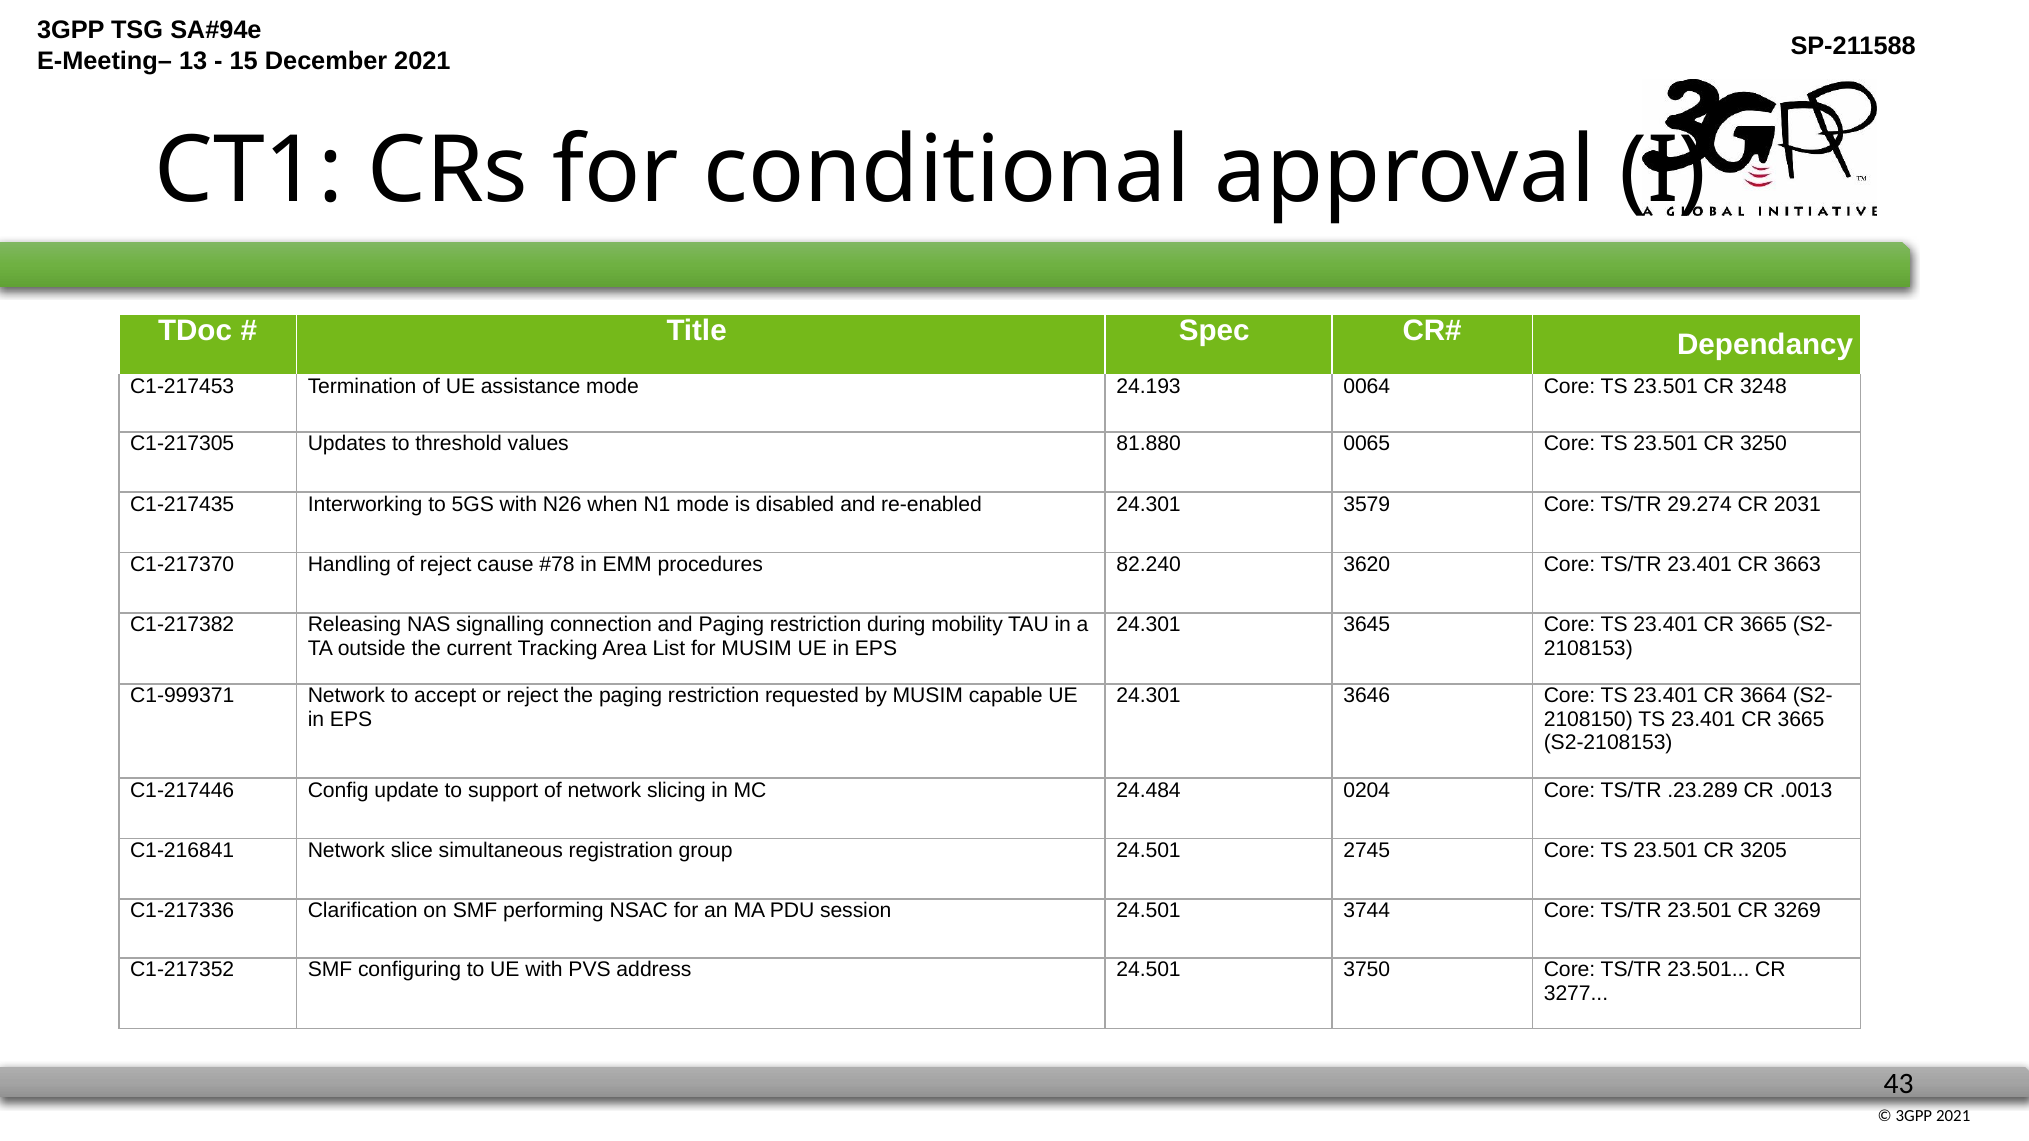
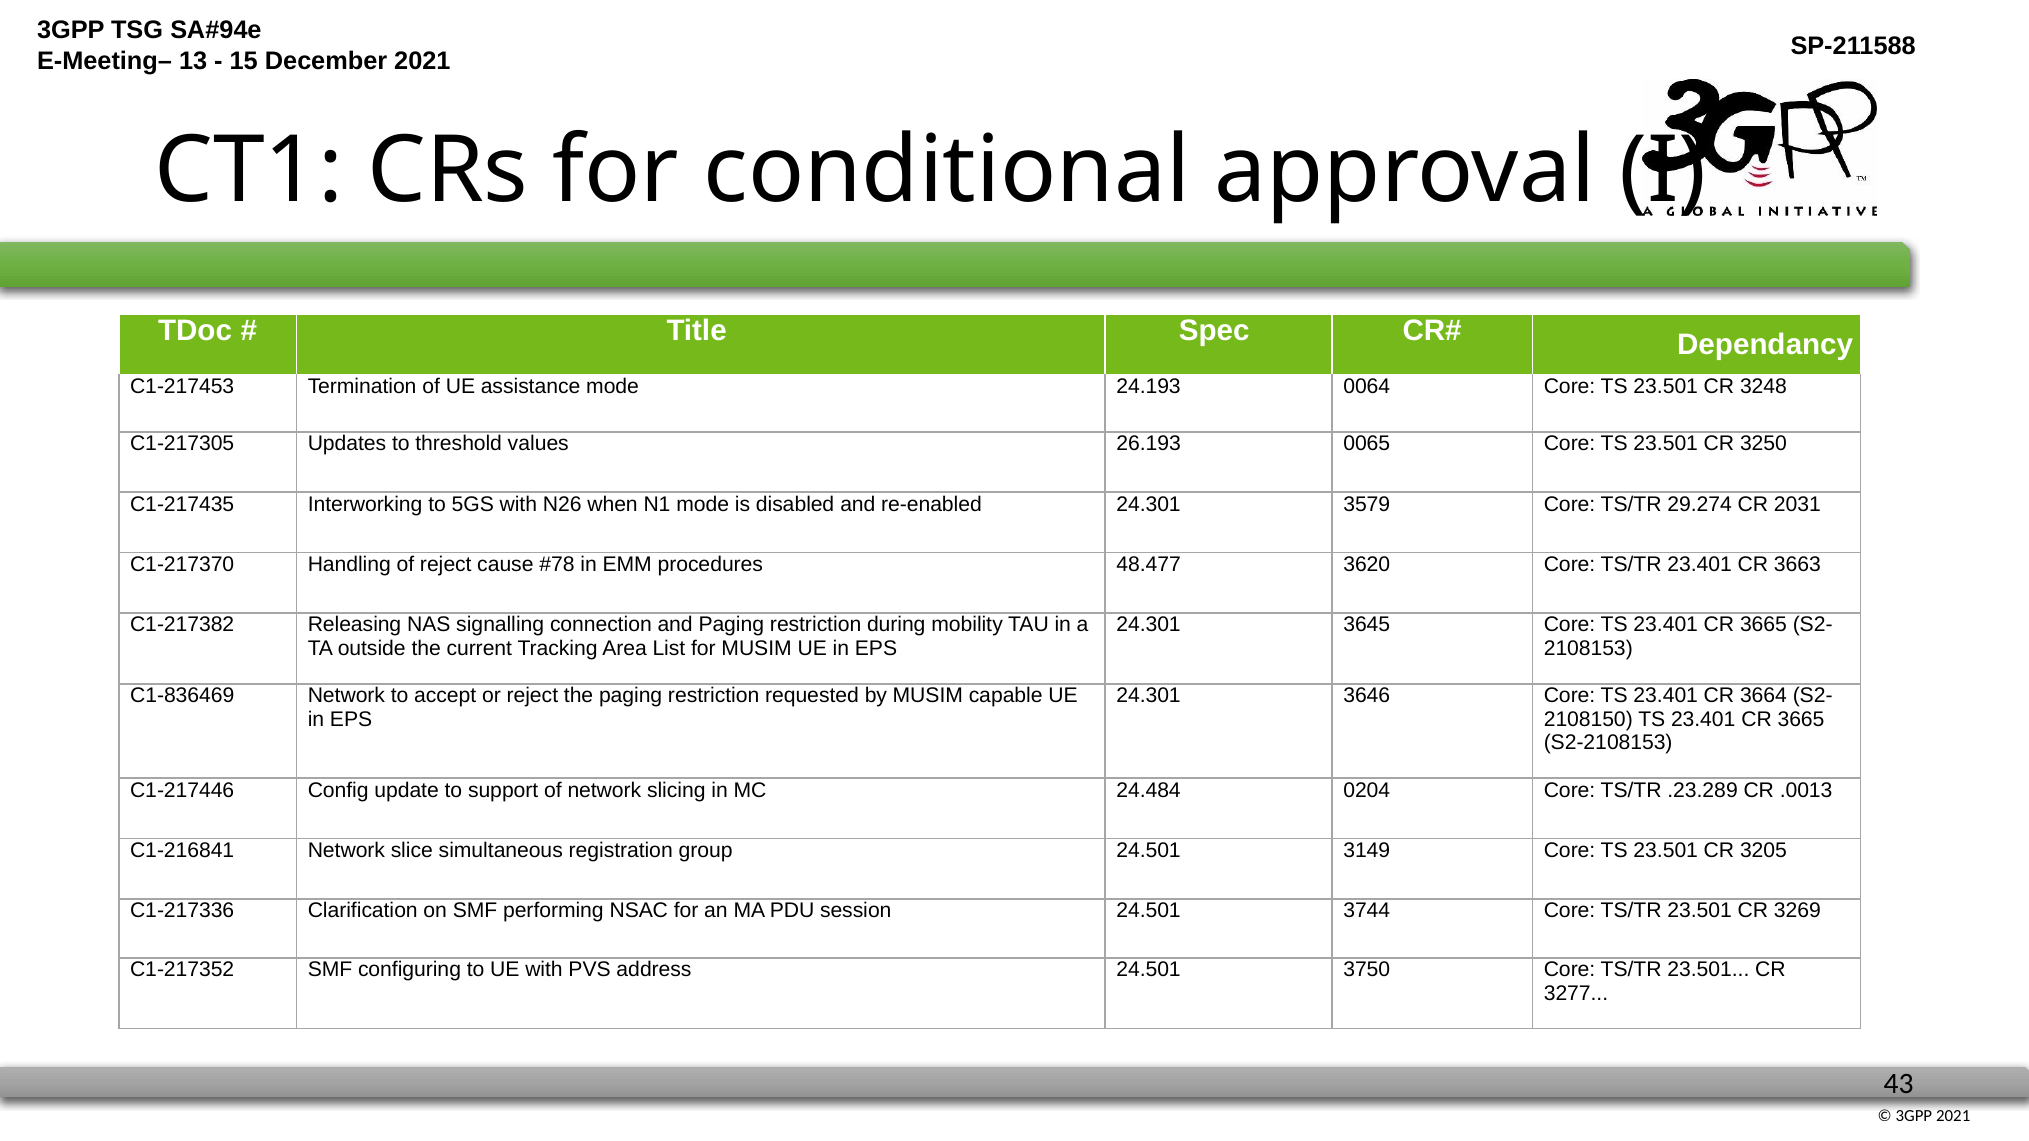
81.880: 81.880 -> 26.193 (1149, 444)
82.240: 82.240 -> 48.477 (1149, 565)
C1-999371: C1-999371 -> C1-836469 (182, 696)
2745: 2745 -> 3149 (1367, 851)
